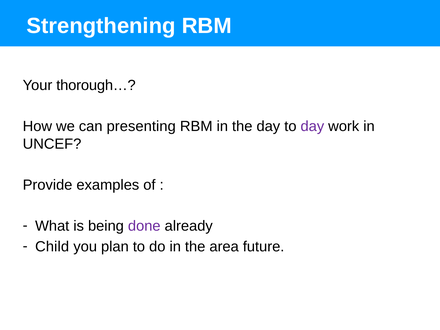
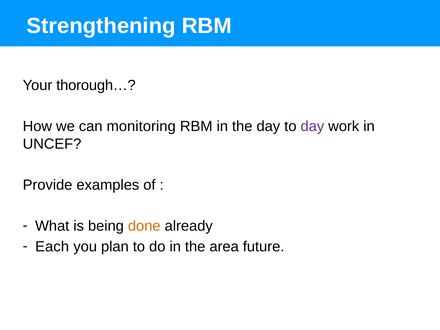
presenting: presenting -> monitoring (141, 126)
done colour: purple -> orange (144, 226)
Child: Child -> Each (52, 247)
